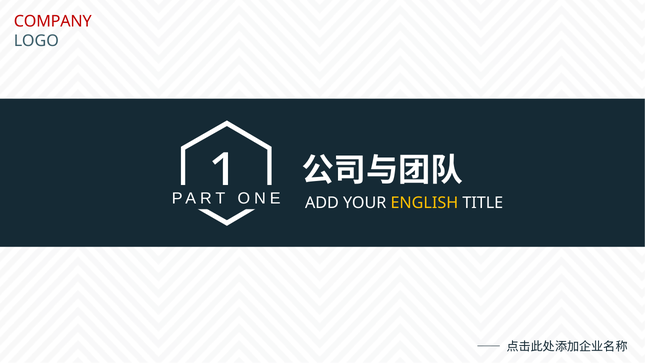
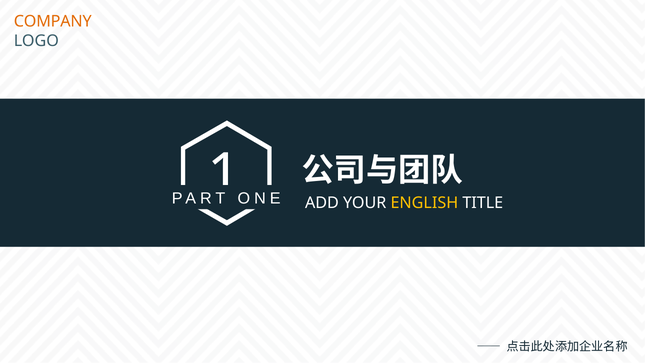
COMPANY colour: red -> orange (53, 21)
